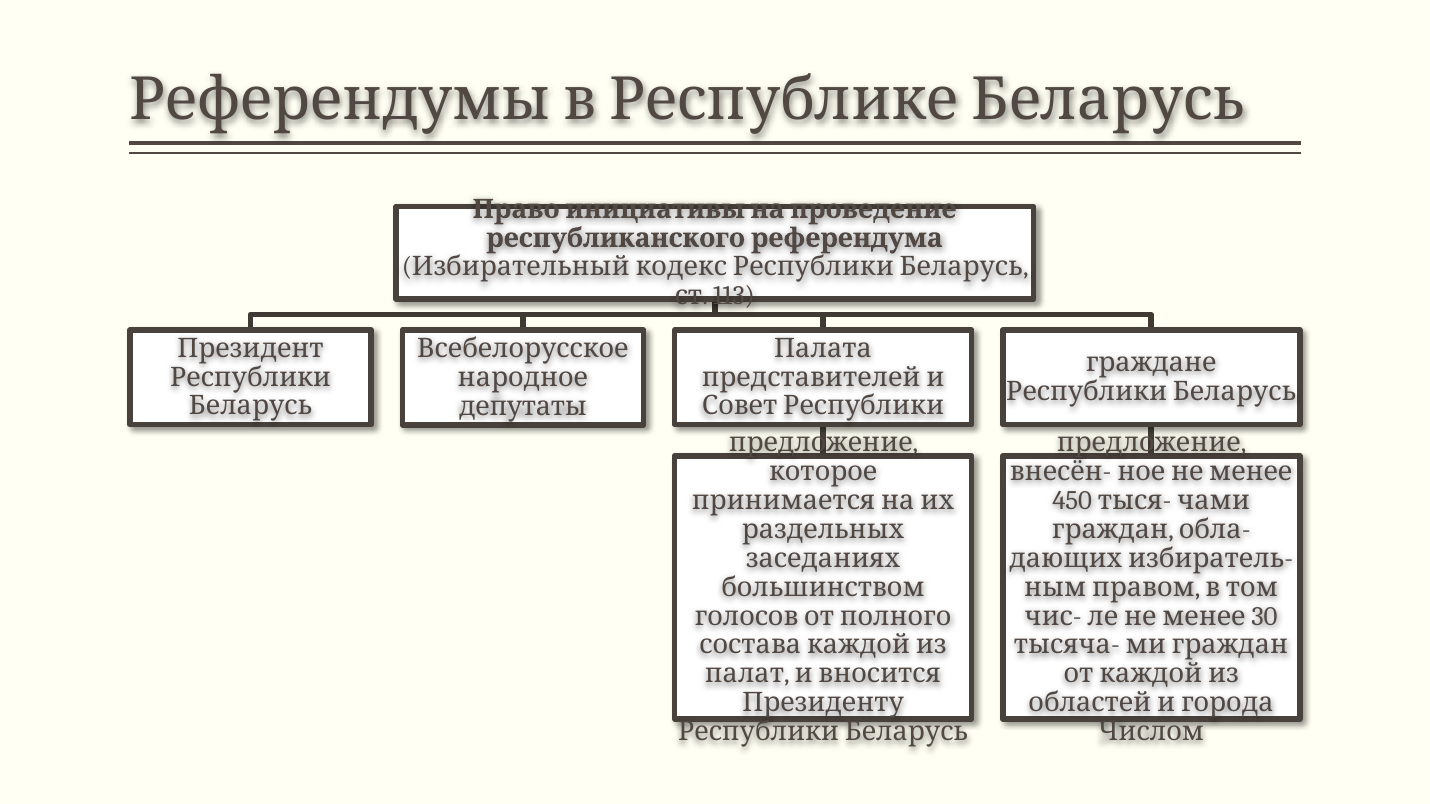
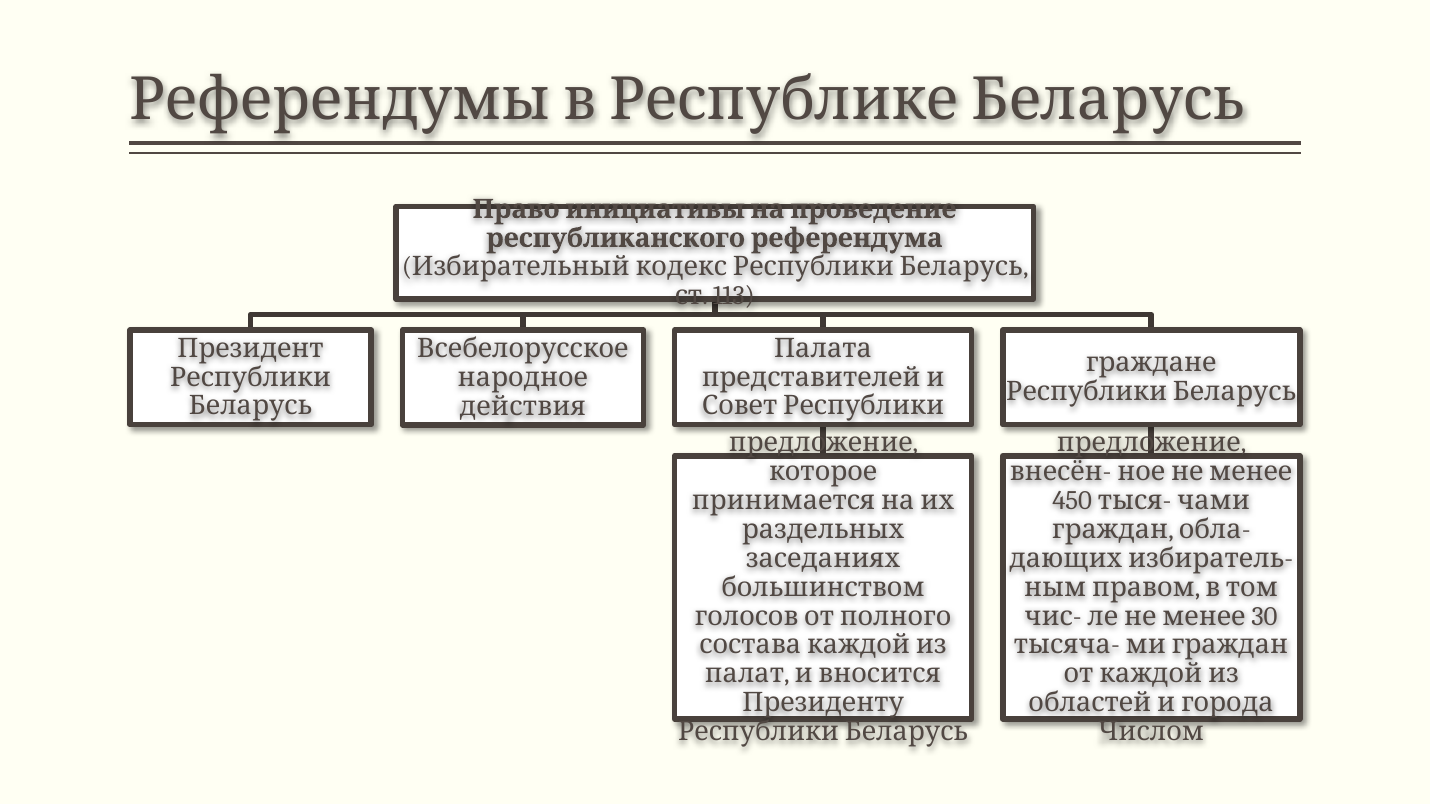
депутаты: депутаты -> действия (523, 406)
